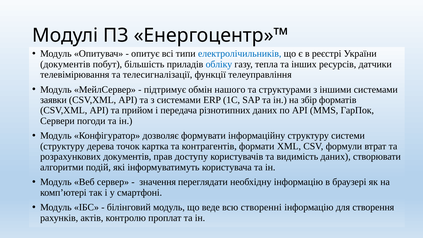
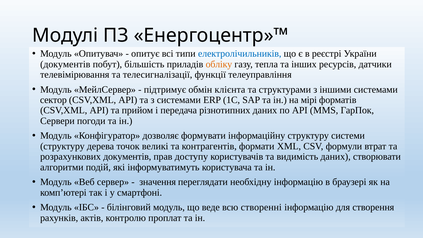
обліку colour: blue -> orange (219, 64)
нашого: нашого -> клієнта (230, 89)
заявки: заявки -> сектор (53, 100)
збір: збір -> мірі (309, 100)
картка: картка -> великі (155, 146)
